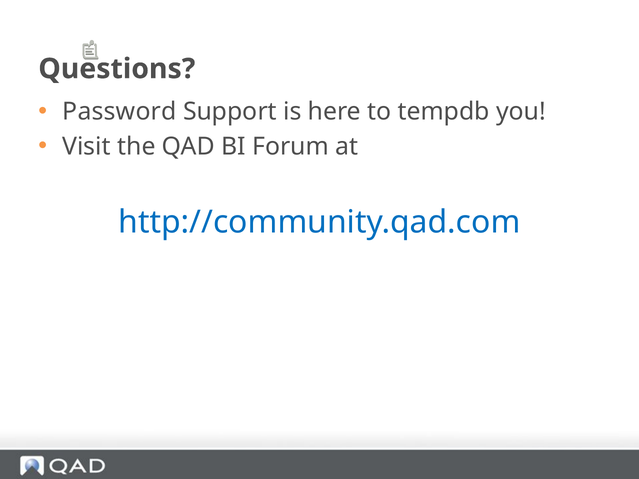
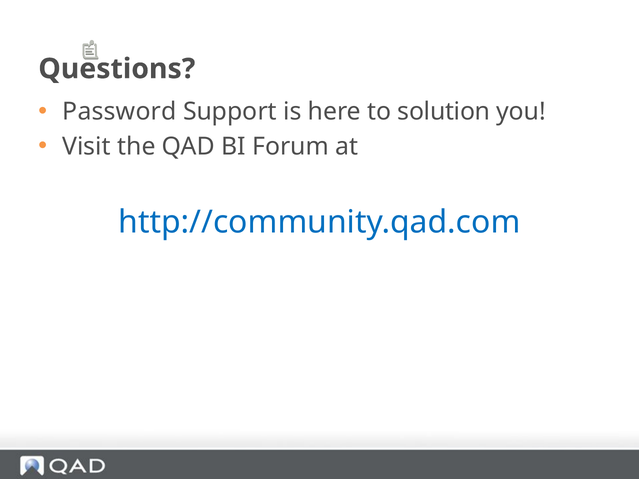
tempdb: tempdb -> solution (444, 112)
